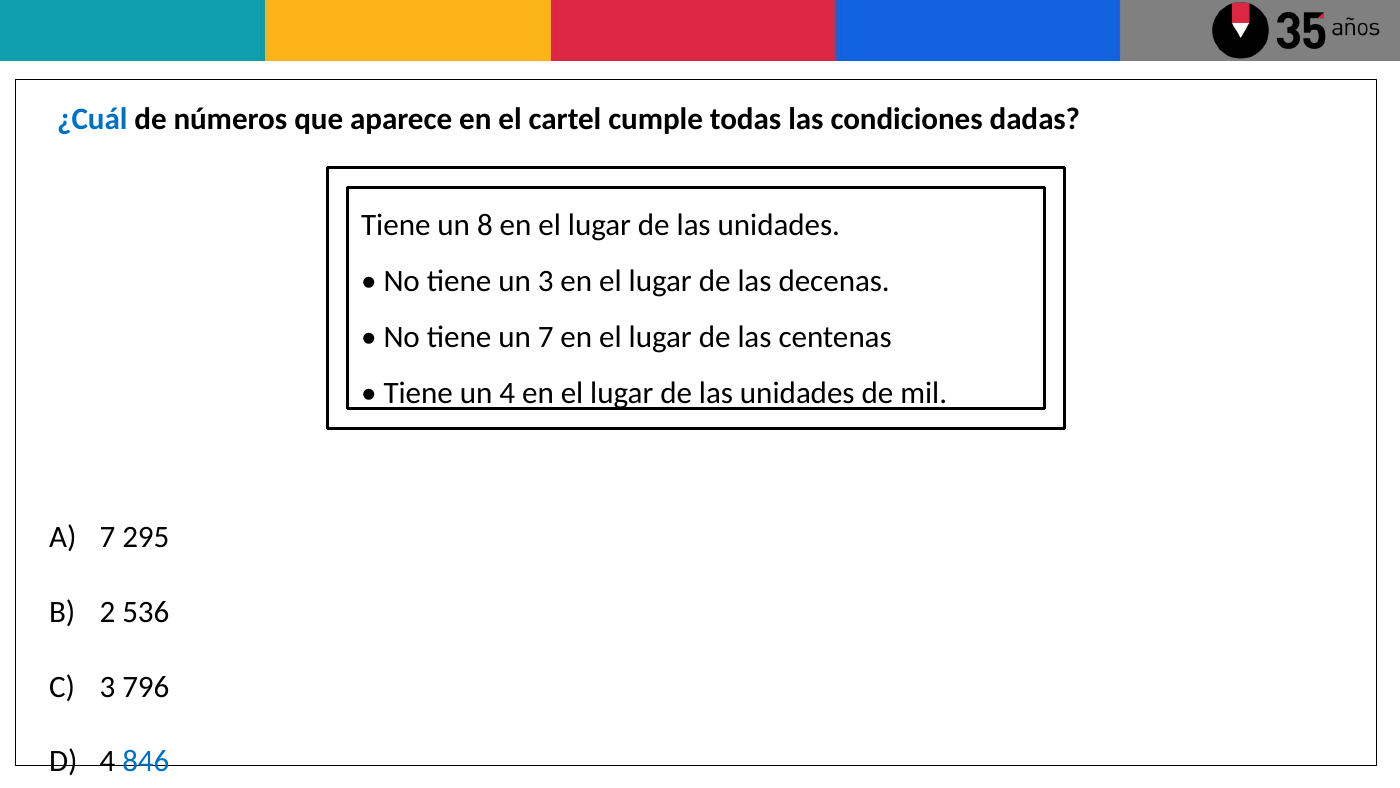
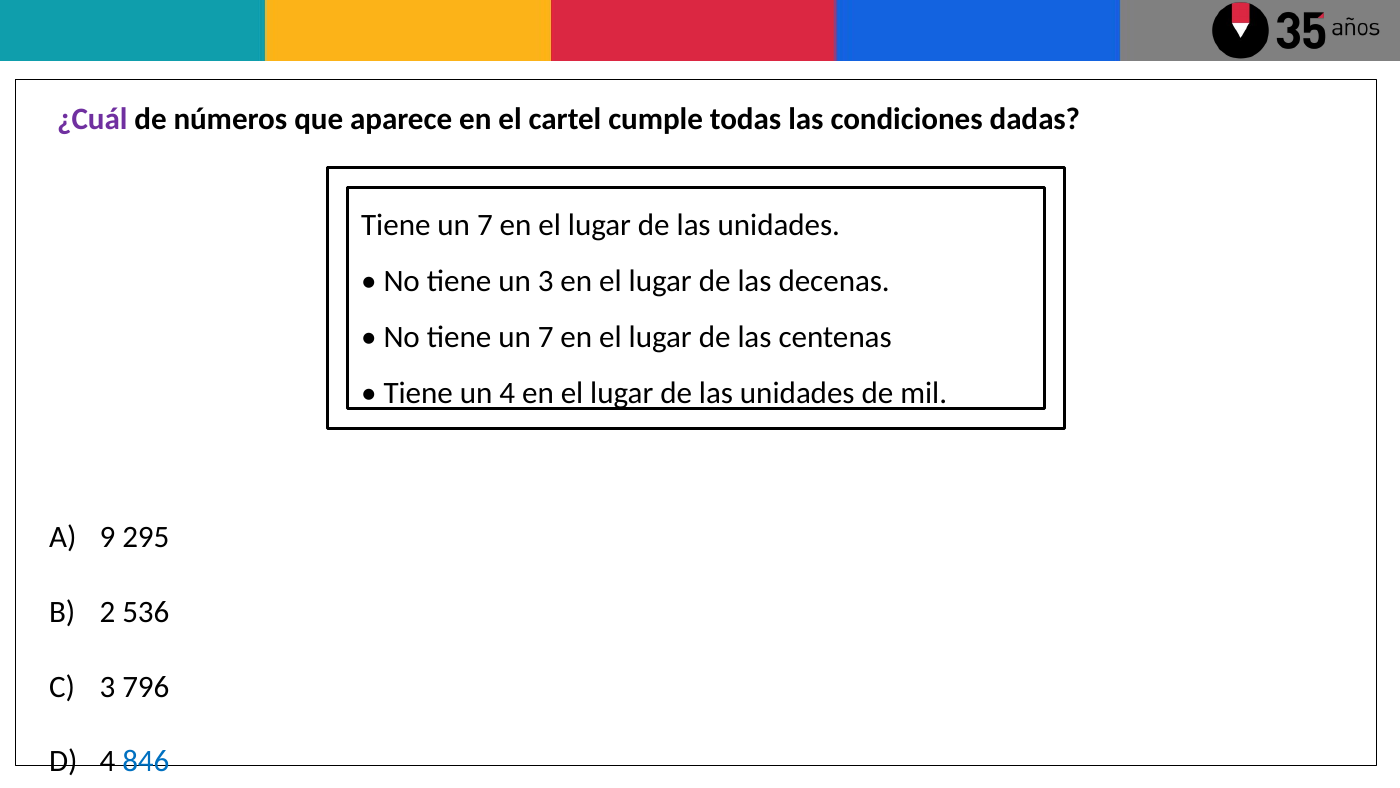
¿Cuál colour: blue -> purple (92, 120)
8: 8 -> 7 (485, 225)
7: 7 -> 9 (108, 537)
